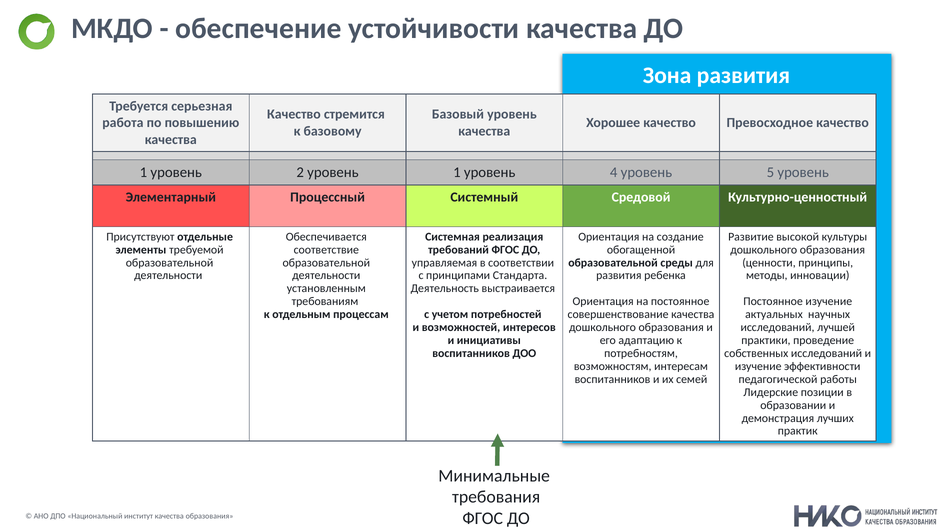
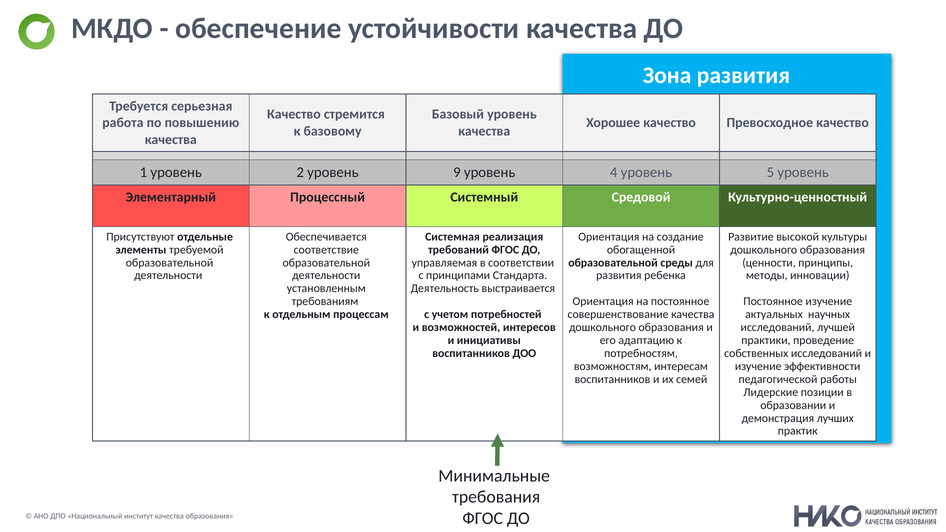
уровень 1: 1 -> 9 (457, 172)
